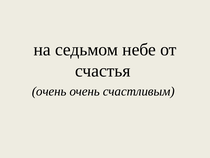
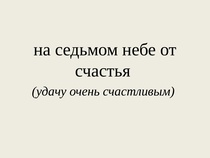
очень: очень -> удачу (49, 91)
